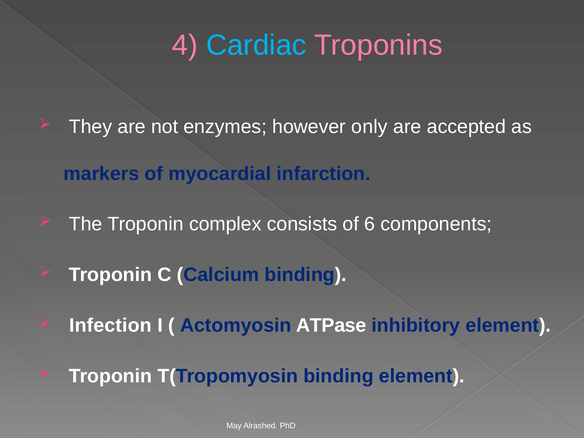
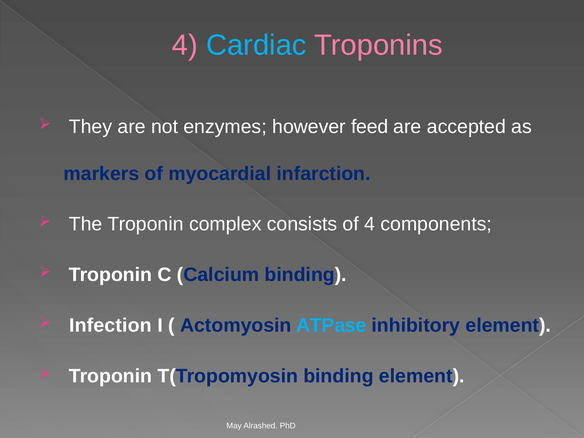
only: only -> feed (370, 127)
of 6: 6 -> 4 (370, 224)
ATPase colour: white -> light blue (331, 325)
